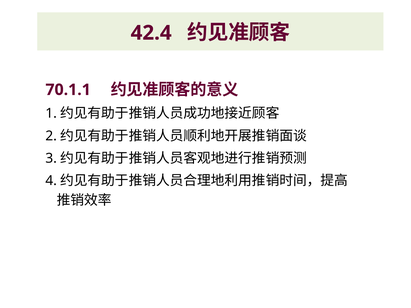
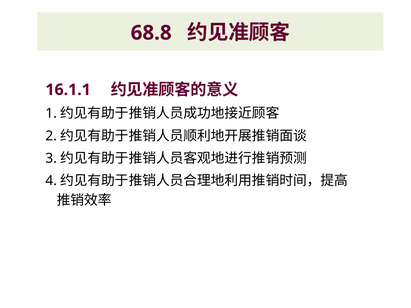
42.4: 42.4 -> 68.8 (151, 33)
70.1.1: 70.1.1 -> 16.1.1 (68, 90)
